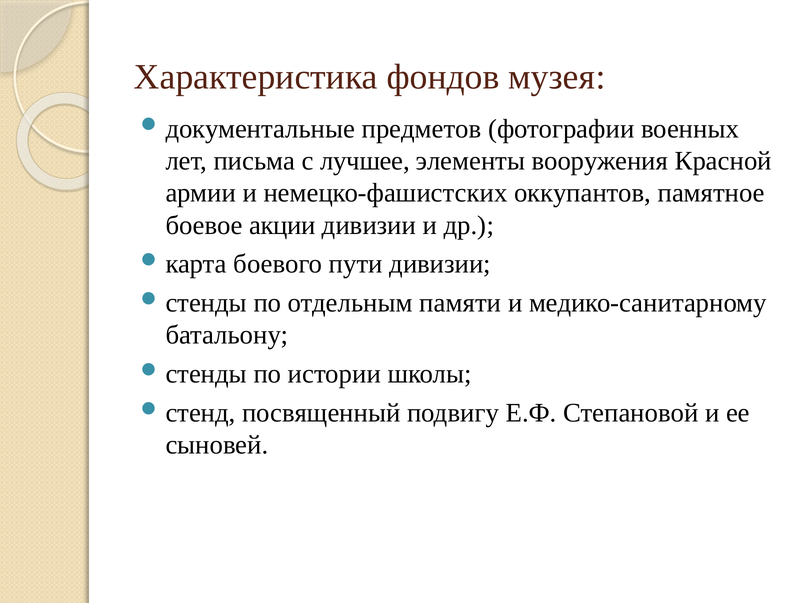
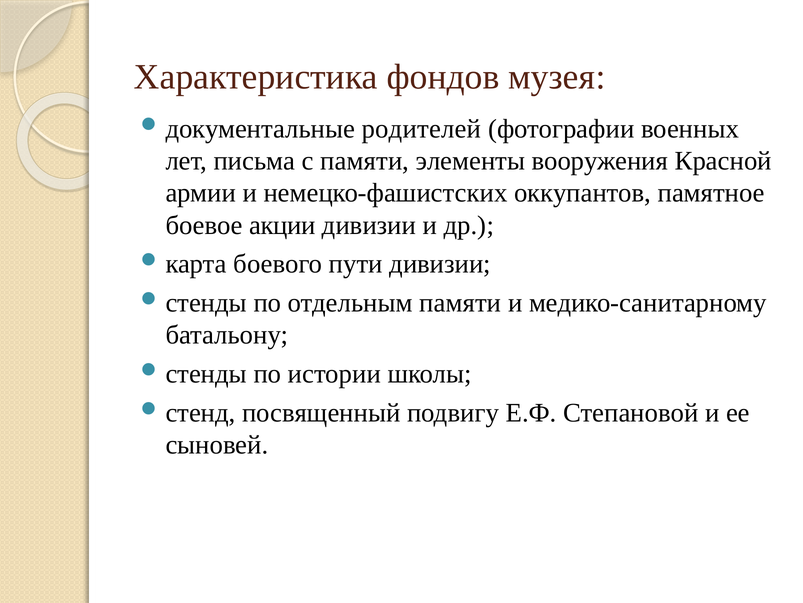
предметов: предметов -> родителей (422, 129)
с лучшее: лучшее -> памяти (365, 161)
